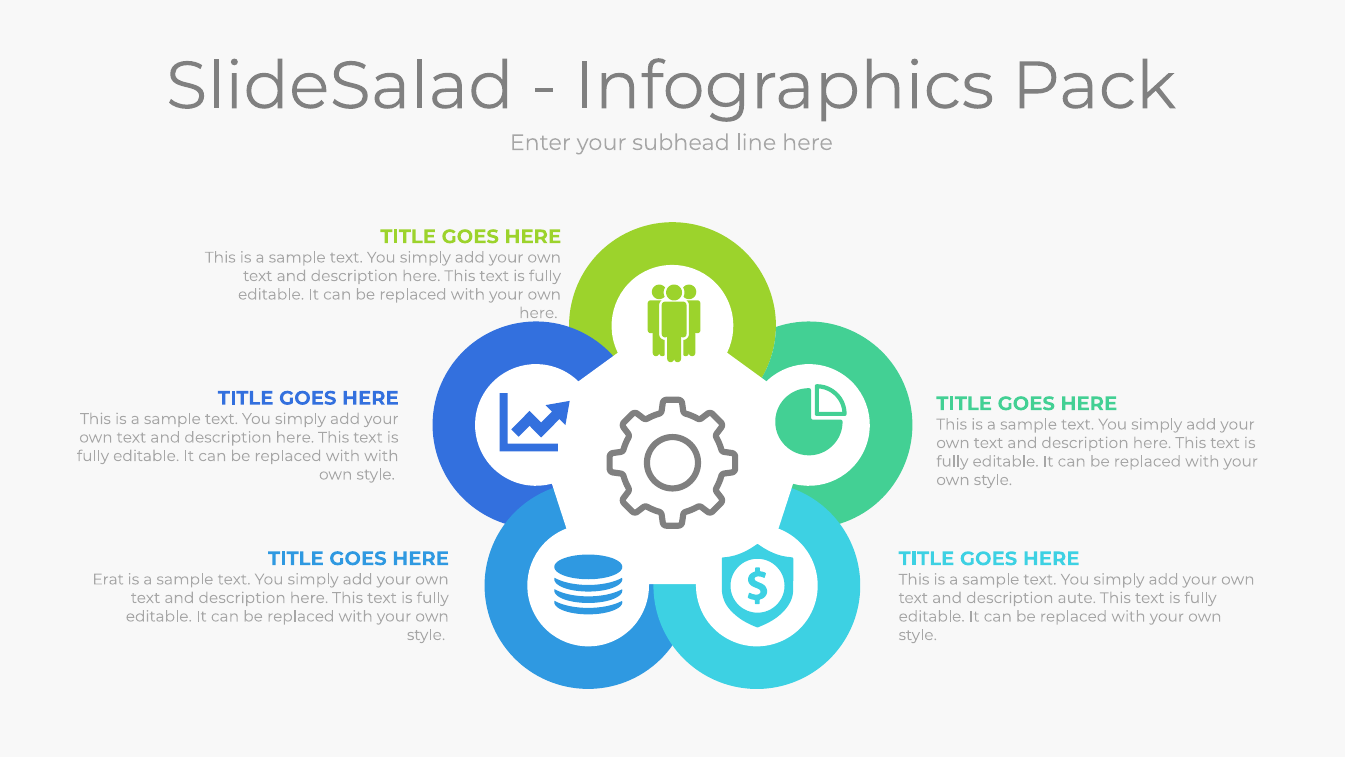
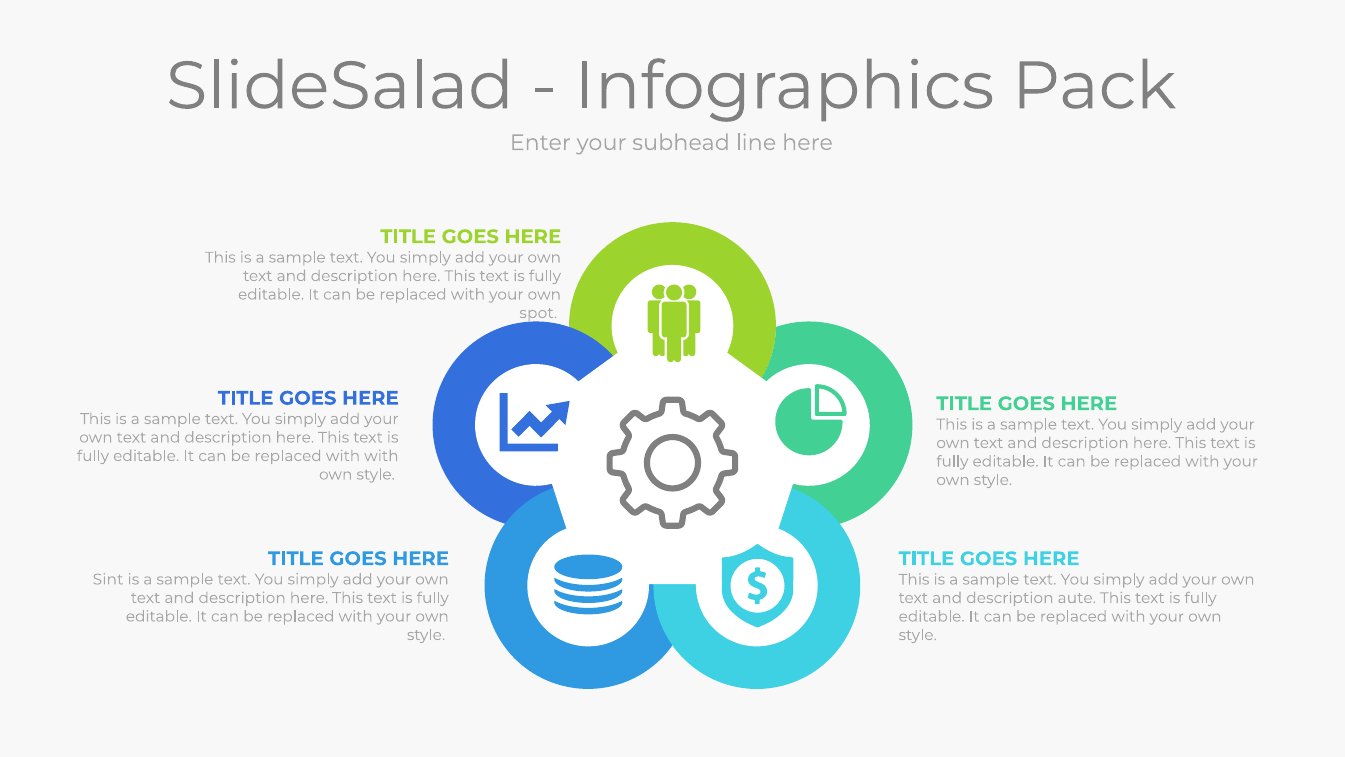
here: here -> spot (538, 313)
Erat: Erat -> Sint (108, 579)
